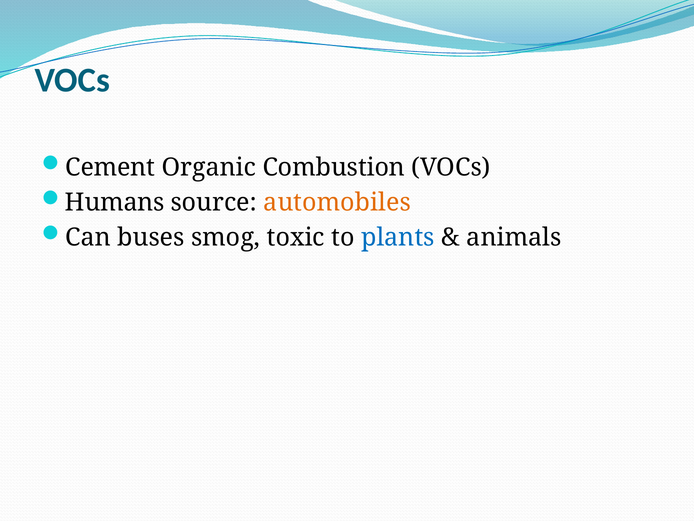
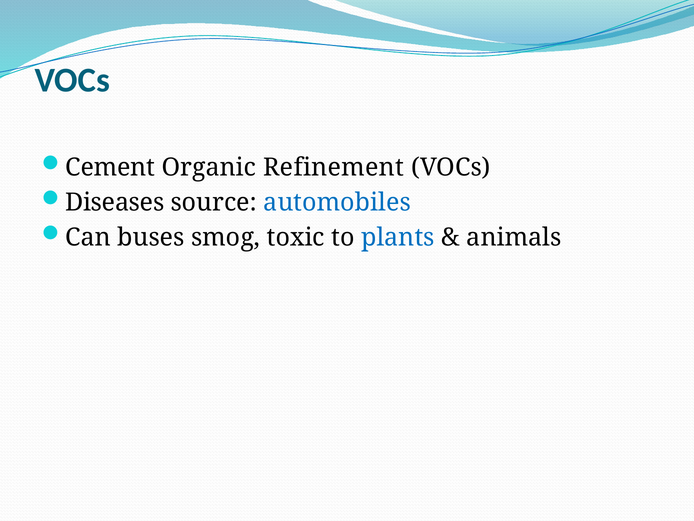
Combustion: Combustion -> Refinement (334, 167)
Humans: Humans -> Diseases (115, 202)
automobiles colour: orange -> blue (337, 202)
